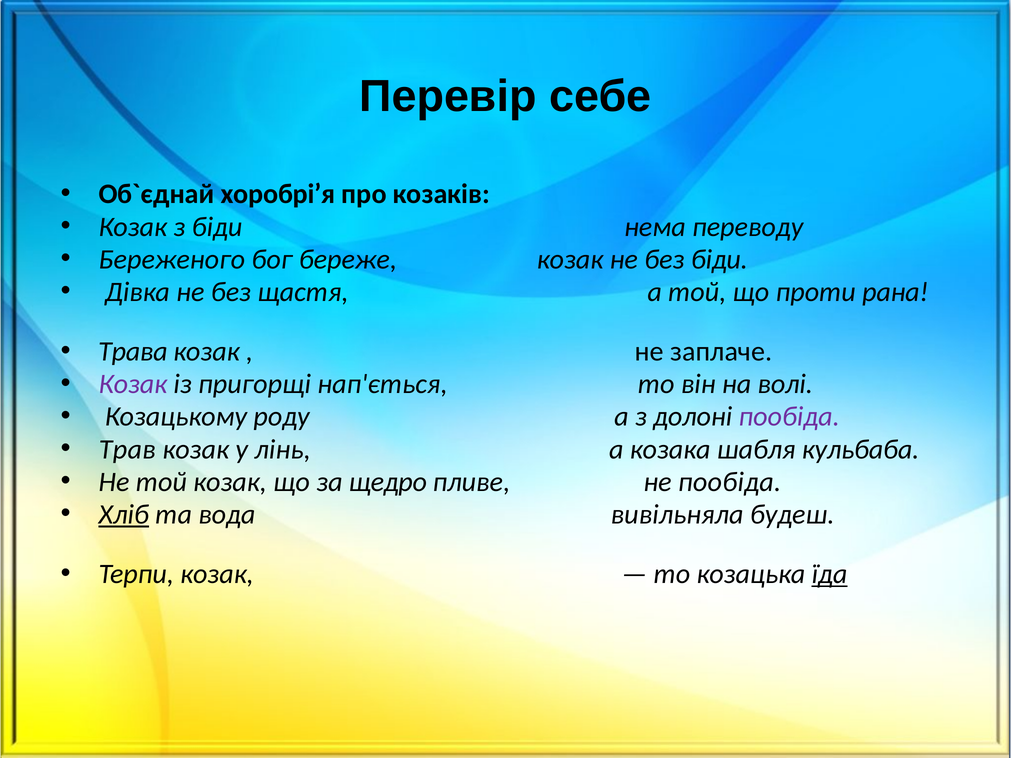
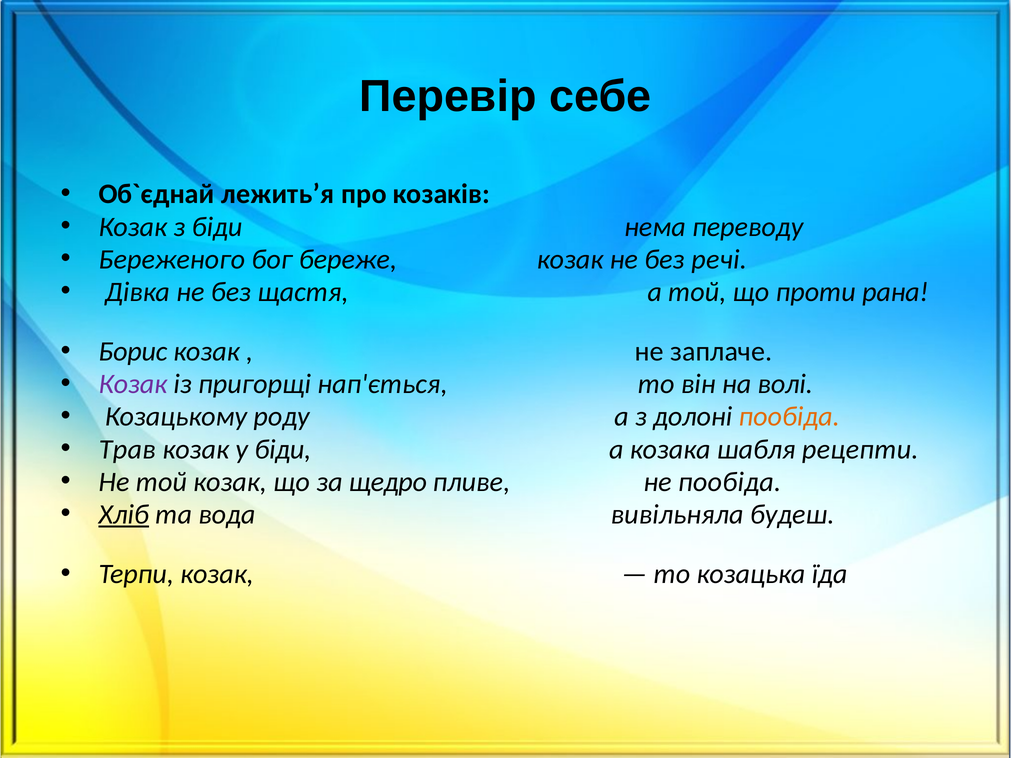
хоробрі’я: хоробрі’я -> лежить’я (278, 194)
без біди: біди -> речі (719, 259)
Трава: Трава -> Борис (133, 352)
пообіда colour: purple -> orange (789, 417)
у лінь: лінь -> біди (283, 449)
кульбаба: кульбаба -> рецепти (860, 449)
їда underline: present -> none (830, 574)
